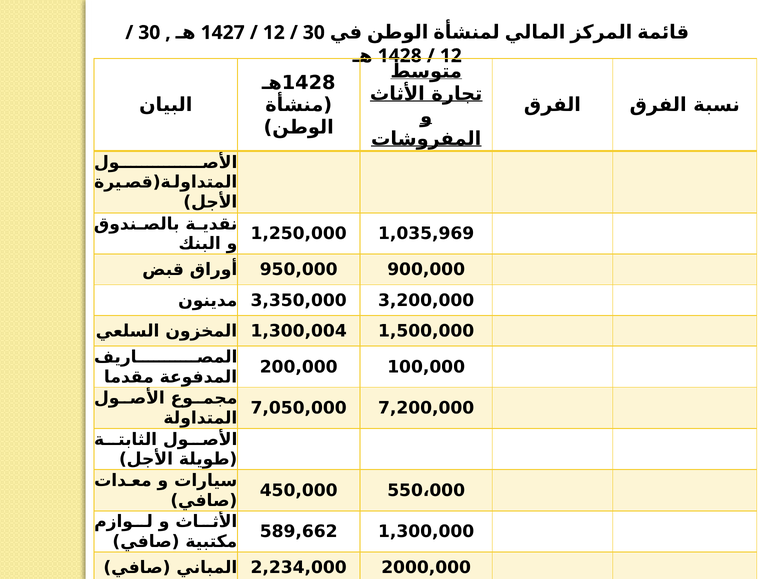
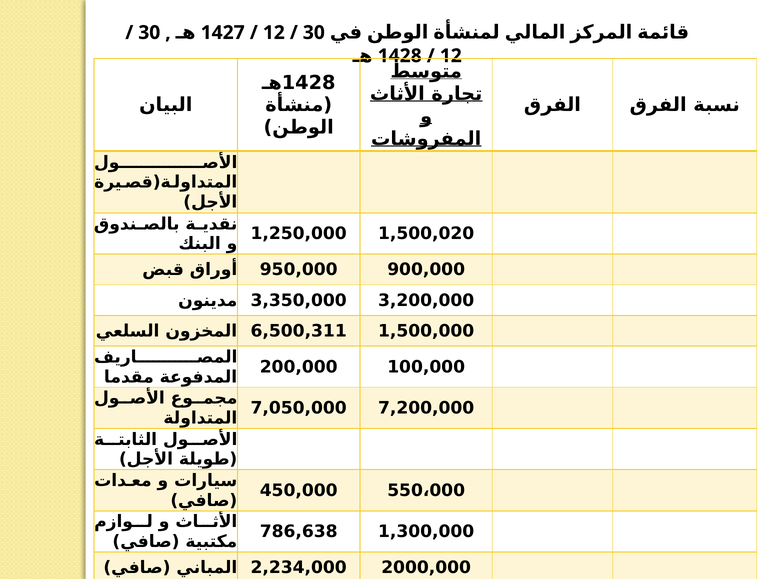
1,035,969: 1,035,969 -> 1,500,020 (426, 234)
1,300,004: 1,300,004 -> 6,500,311 (299, 331)
589,662: 589,662 -> 786,638 (299, 532)
